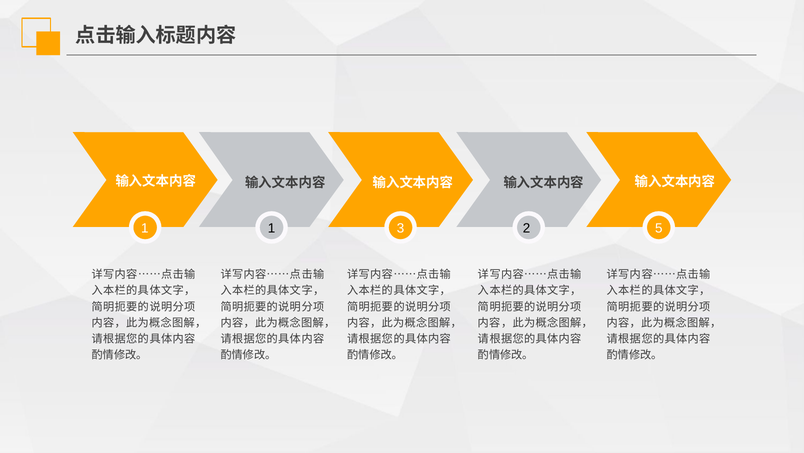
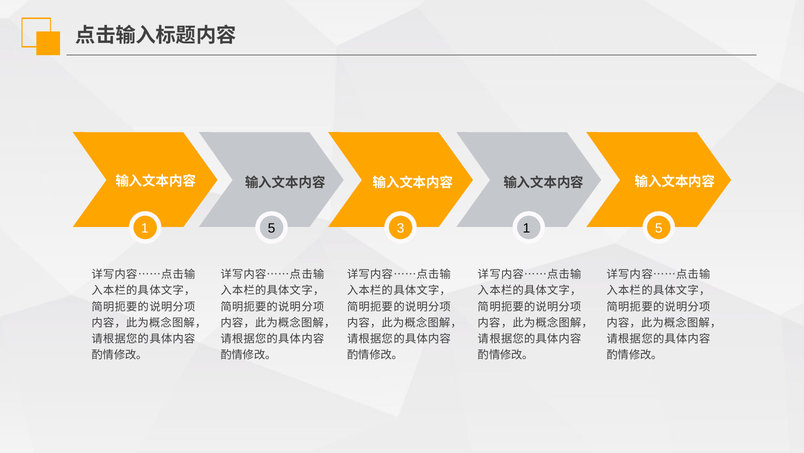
1: 1 -> 5 (272, 228)
3 2: 2 -> 1 (527, 228)
